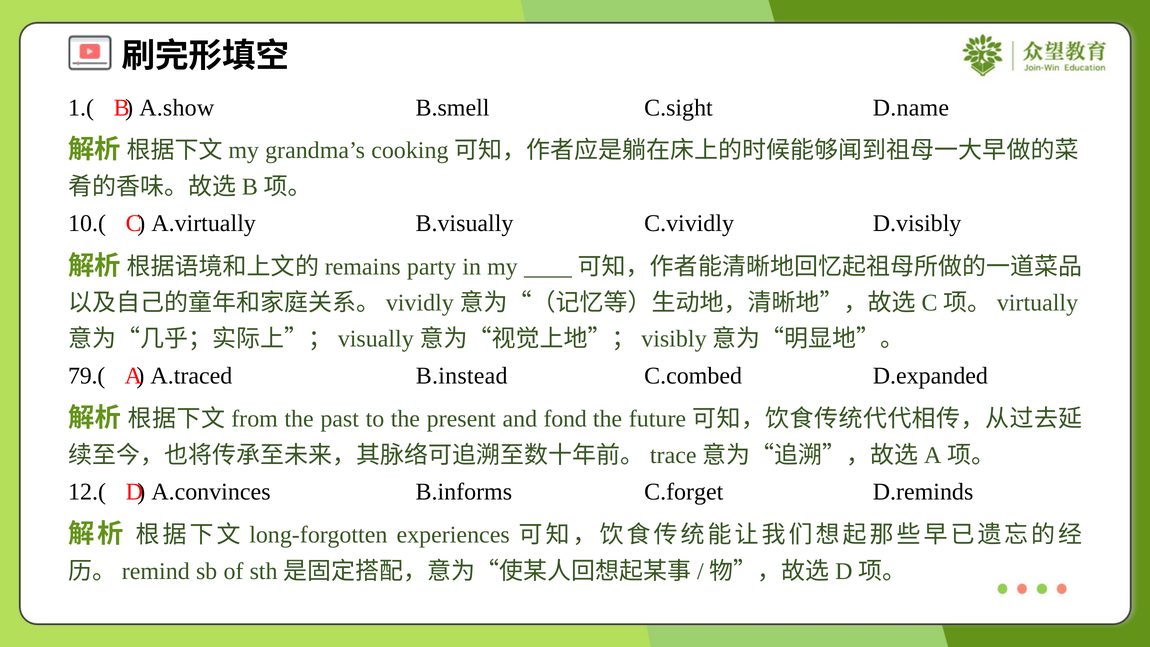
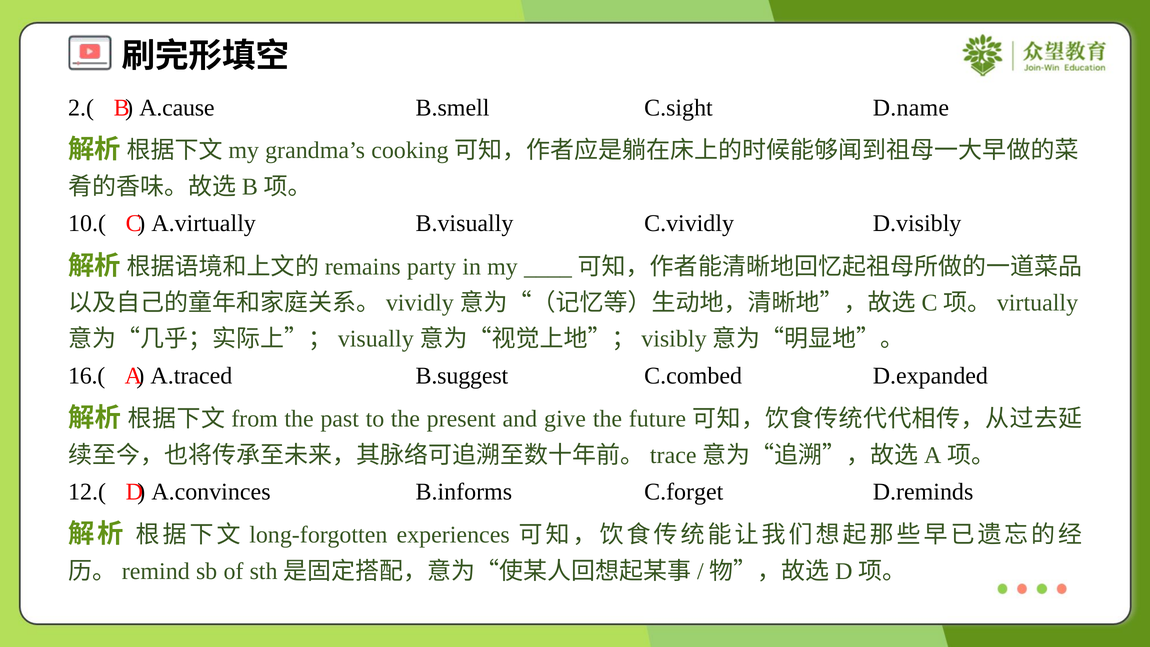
1.(: 1.( -> 2.( (81, 108)
A.show: A.show -> A.cause (177, 108)
79.(: 79.( -> 16.( (87, 376)
B.instead: B.instead -> B.suggest (462, 376)
fond: fond -> give (565, 419)
